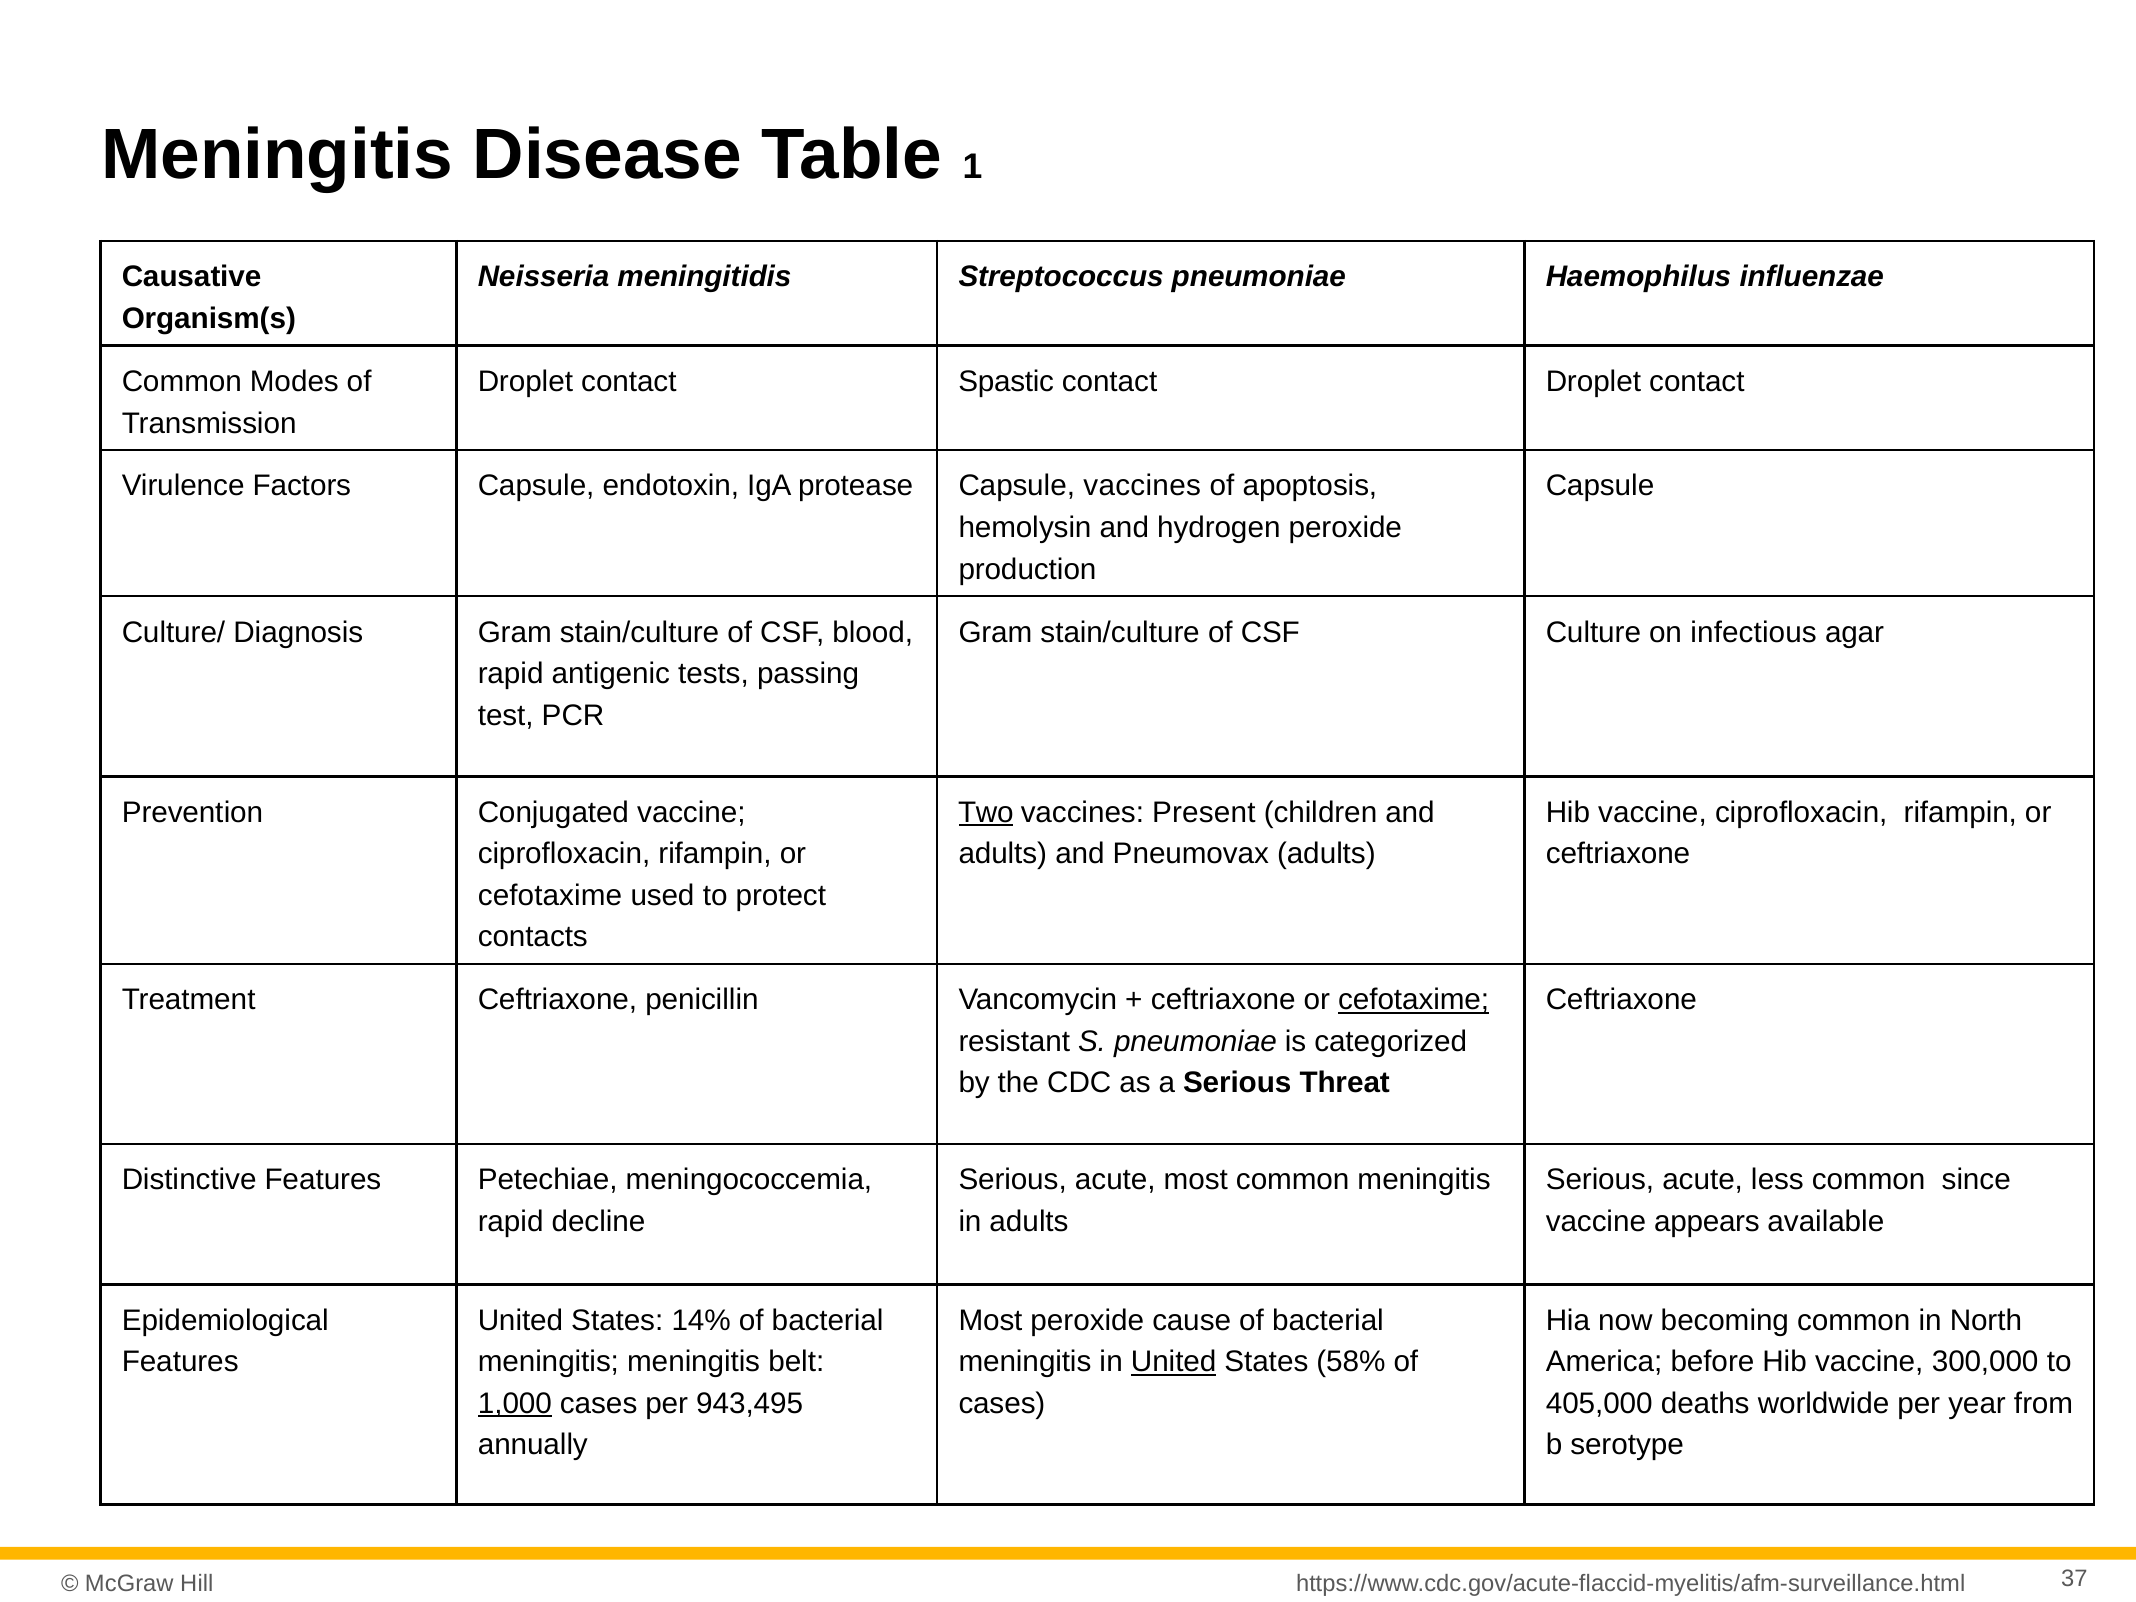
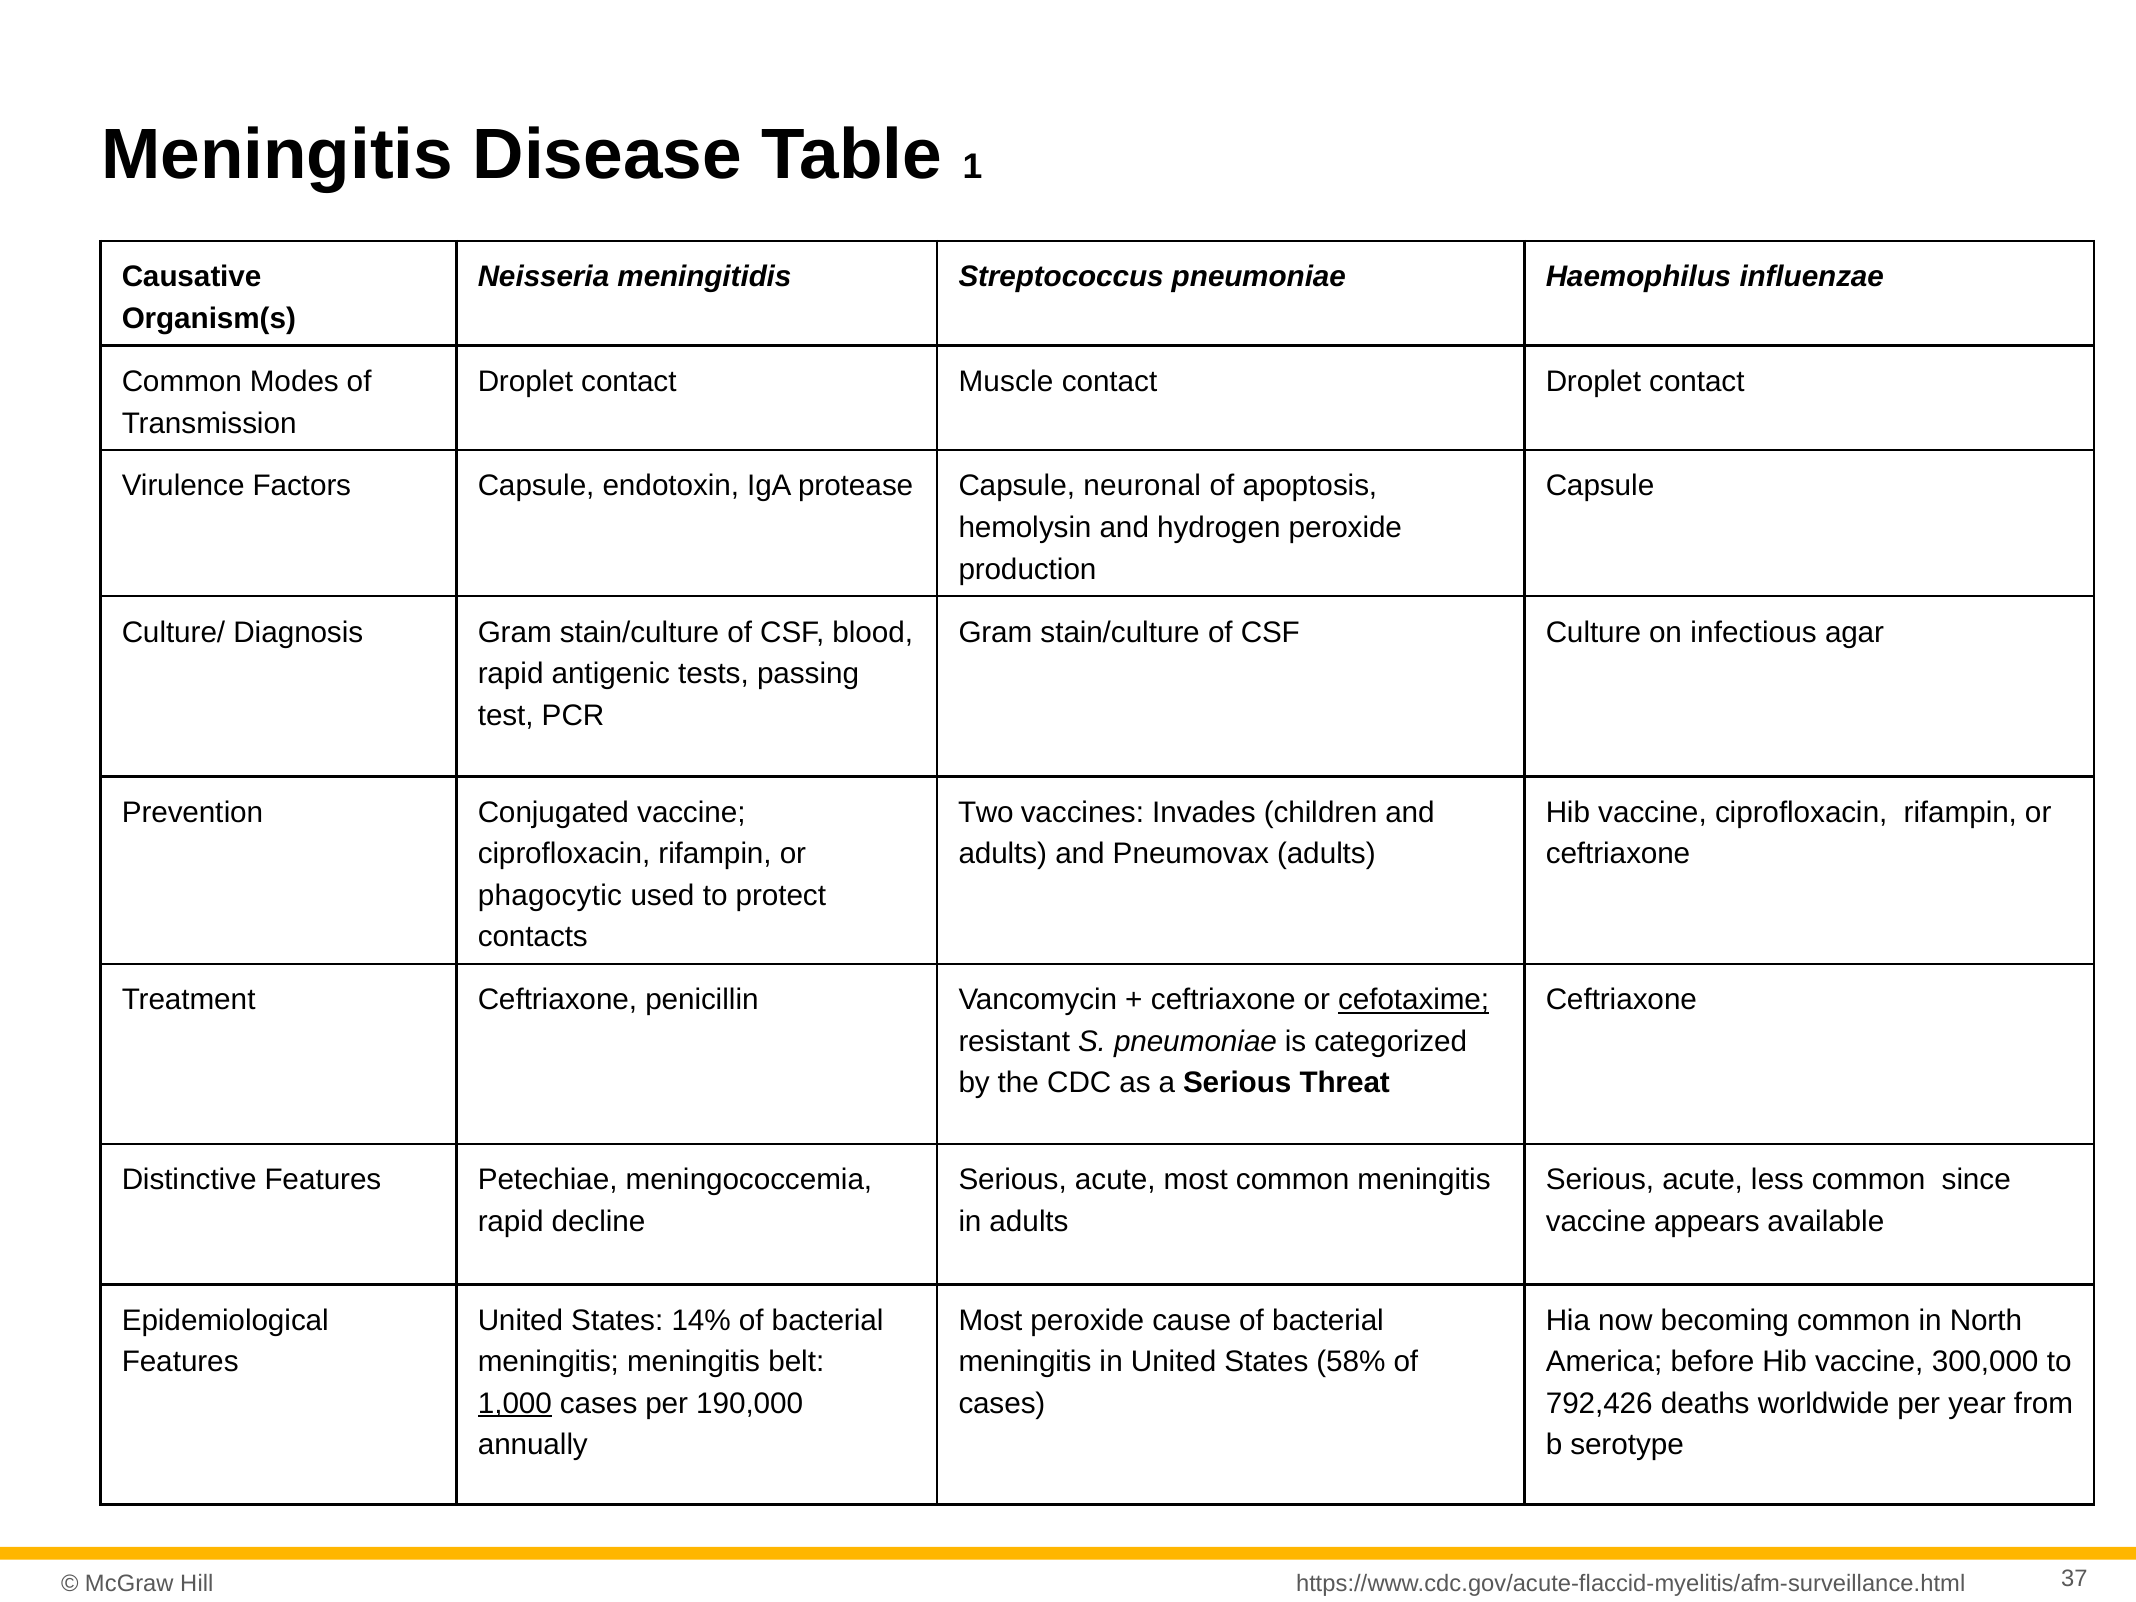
Spastic: Spastic -> Muscle (1006, 382)
Capsule vaccines: vaccines -> neuronal (1142, 486)
Two underline: present -> none (986, 812)
Present: Present -> Invades (1204, 812)
cefotaxime: cefotaxime -> phagocytic (550, 895)
United underline: present -> none (1174, 1362)
943,495: 943,495 -> 190,000 (750, 1403)
405,000: 405,000 -> 792,426 (1599, 1403)
